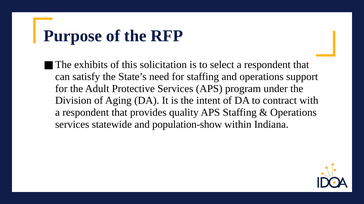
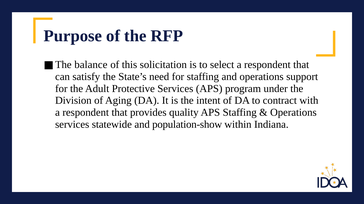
exhibits: exhibits -> balance (91, 65)
